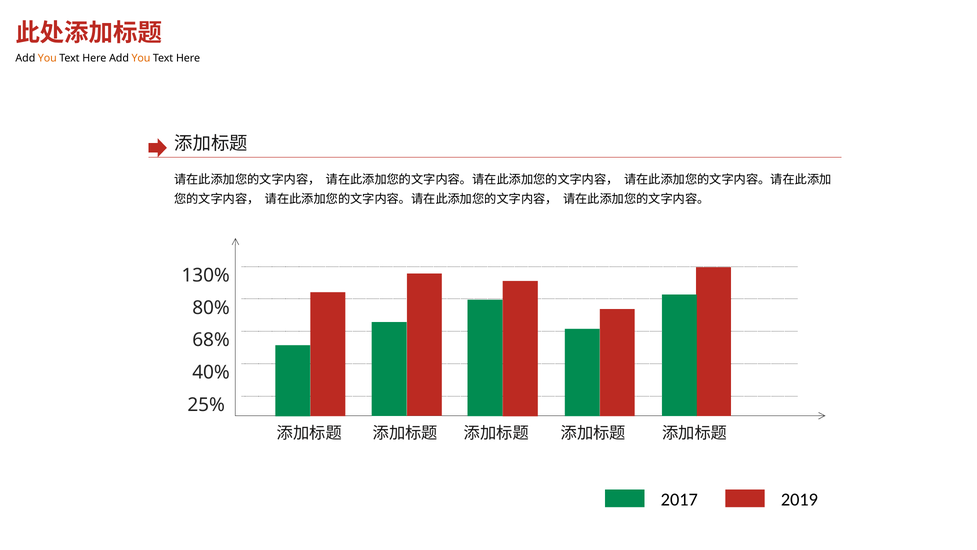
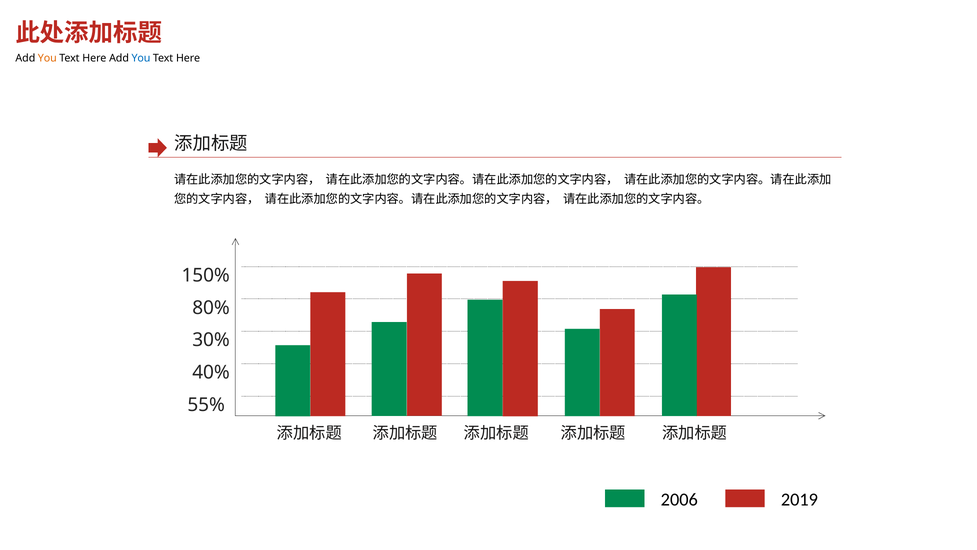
You colour: orange -> blue (141, 58)
130%: 130% -> 150% (206, 275)
68%: 68% -> 30% (211, 340)
25%: 25% -> 55% (206, 404)
2017: 2017 -> 2006 (679, 499)
